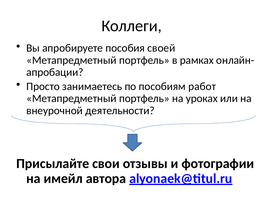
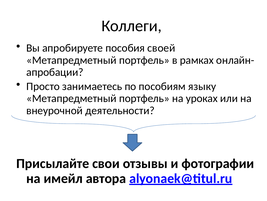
работ: работ -> языку (202, 86)
